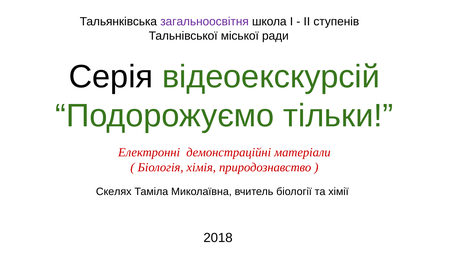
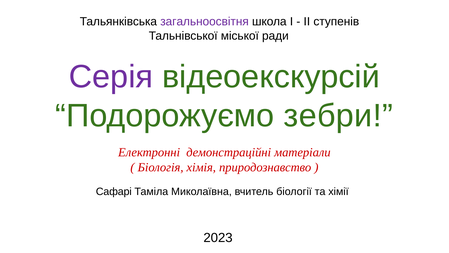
Серія colour: black -> purple (111, 77)
тільки: тільки -> зебри (338, 116)
Скелях: Скелях -> Сафарі (114, 191)
2018: 2018 -> 2023 (218, 237)
